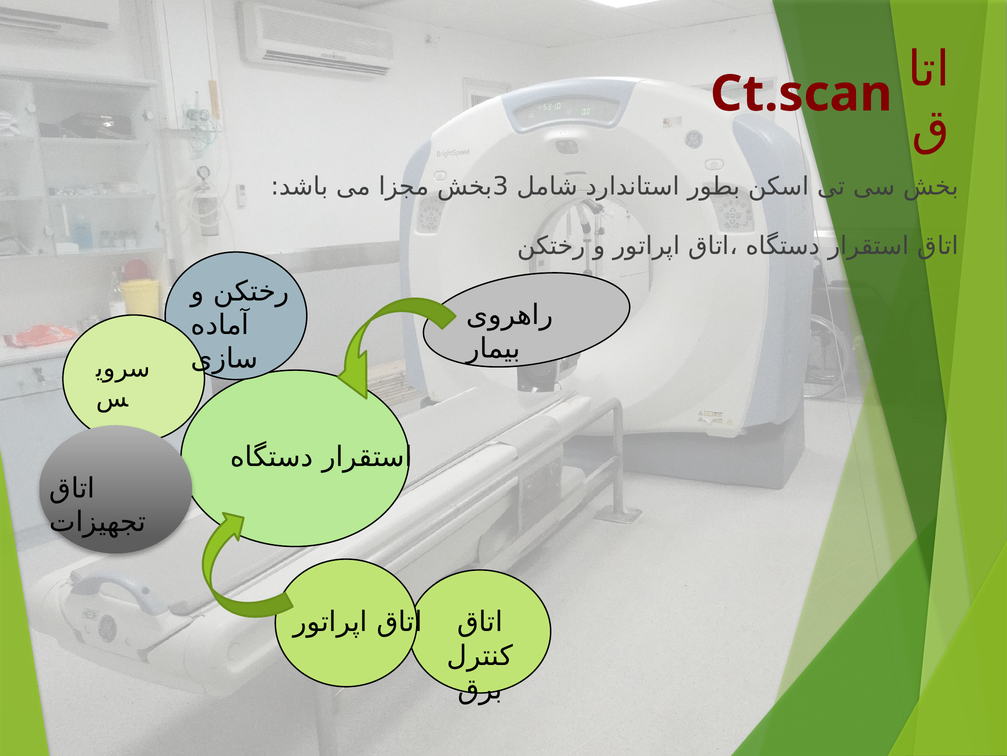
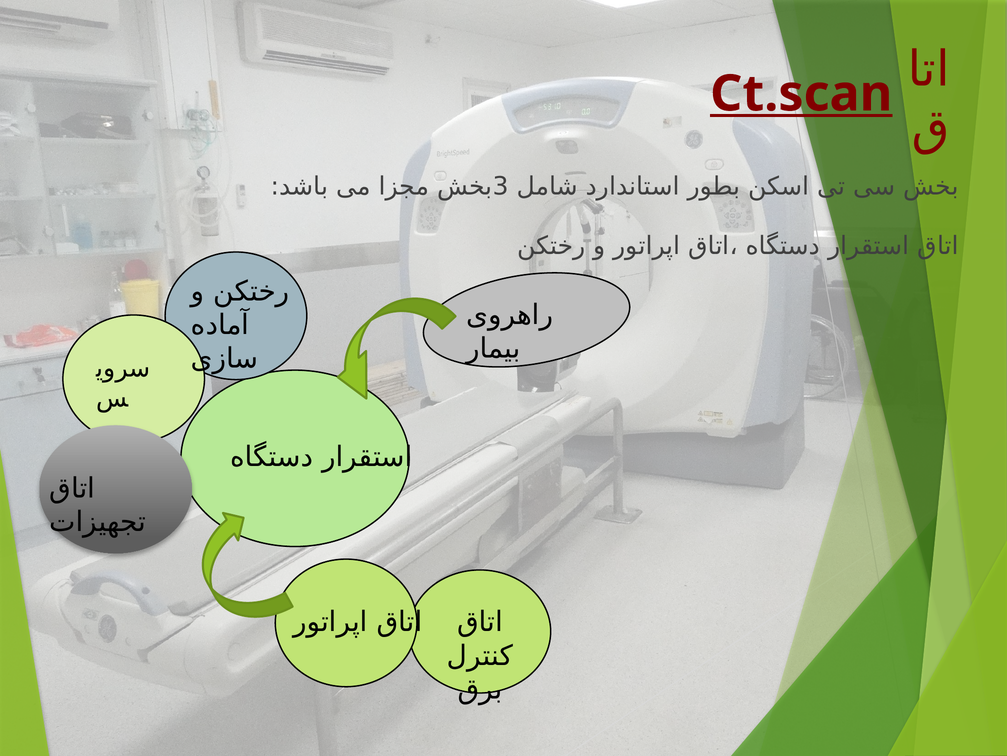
Ct.scan underline: none -> present (801, 94)
